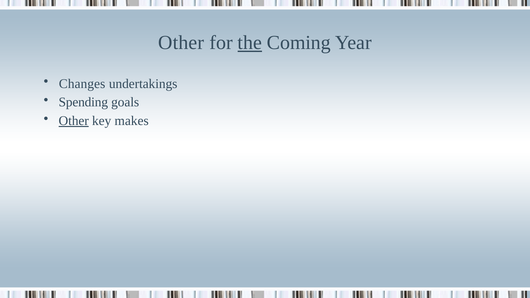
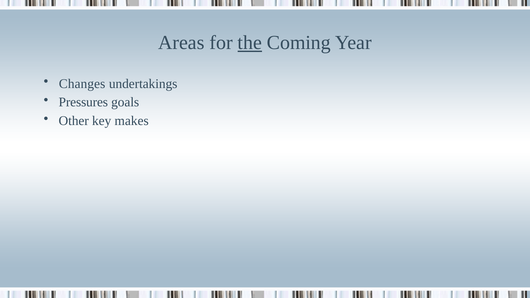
Other: Other -> Areas (181, 43)
Spending: Spending -> Pressures (83, 102)
Other underline: present -> none (74, 121)
